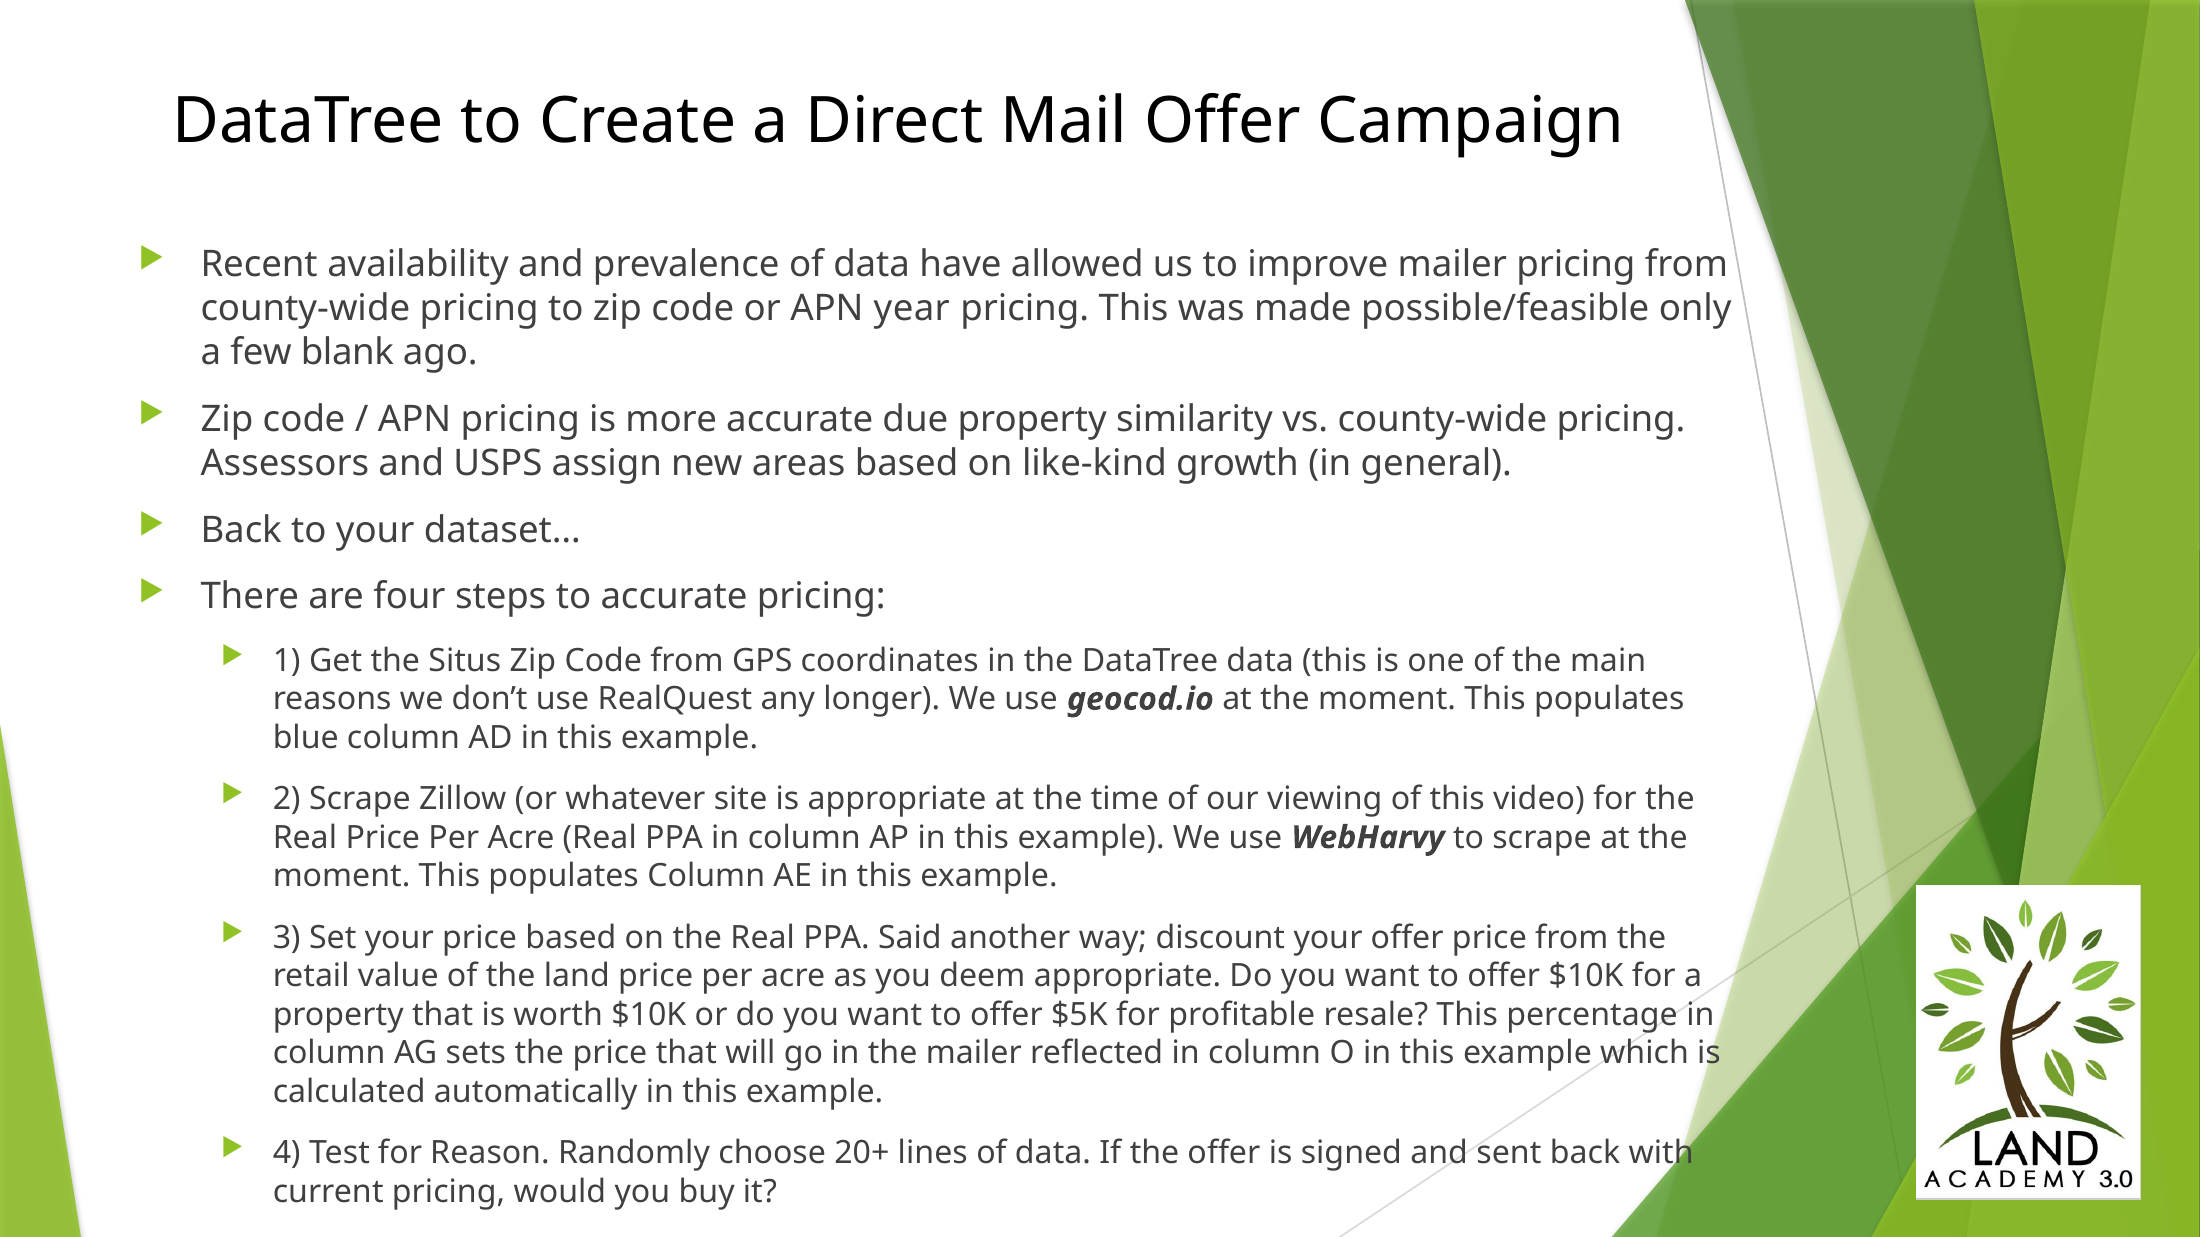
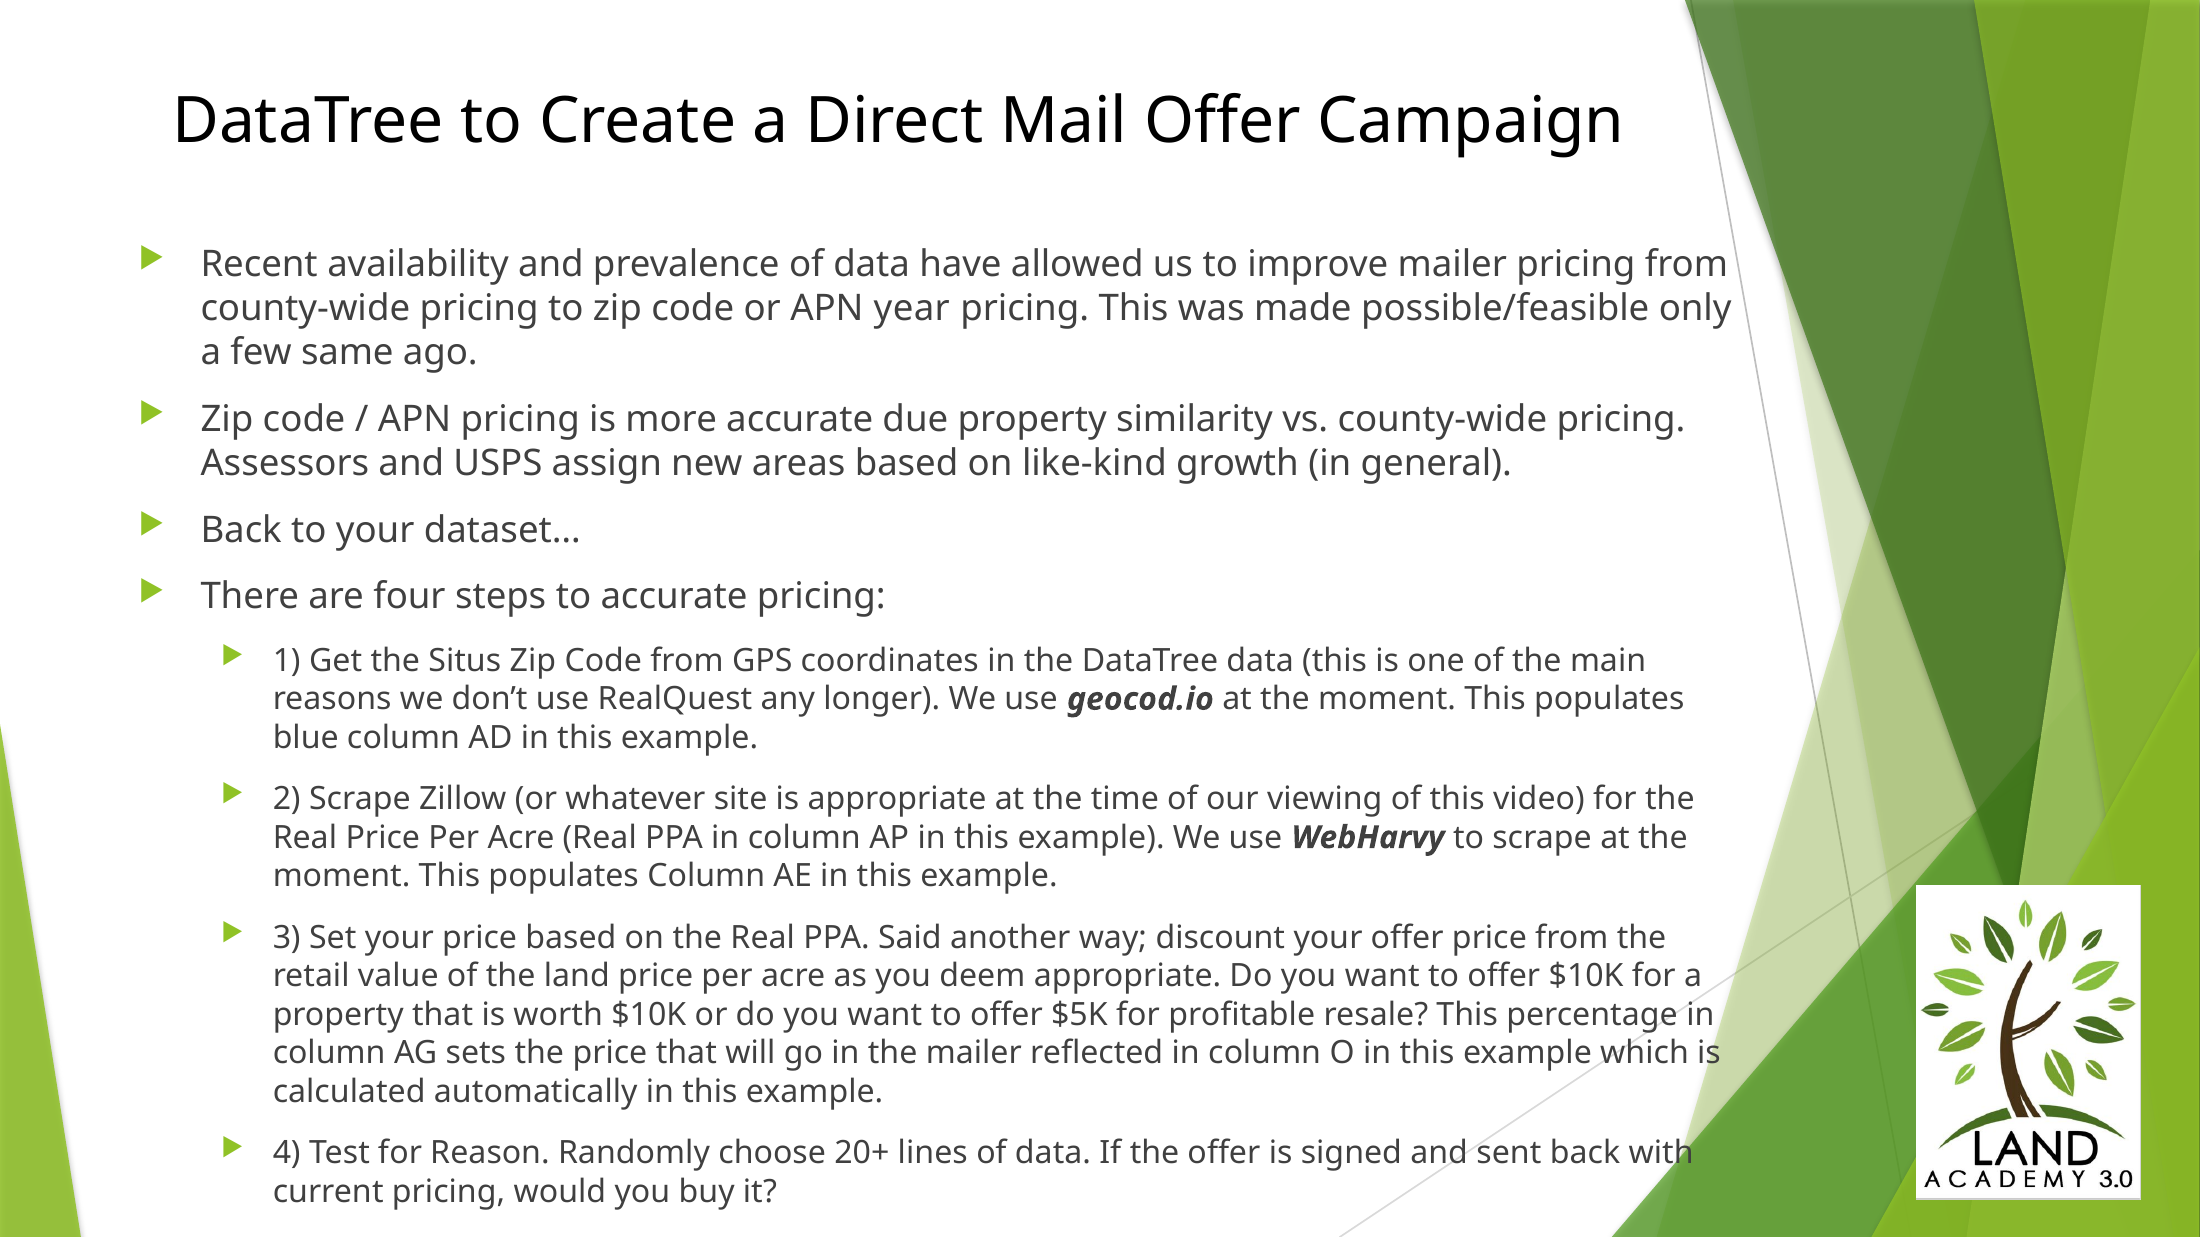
blank: blank -> same (347, 352)
